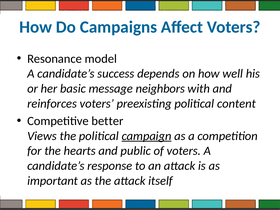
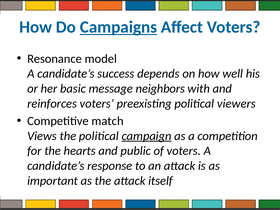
Campaigns underline: none -> present (118, 27)
content: content -> viewers (236, 104)
better: better -> match (107, 121)
